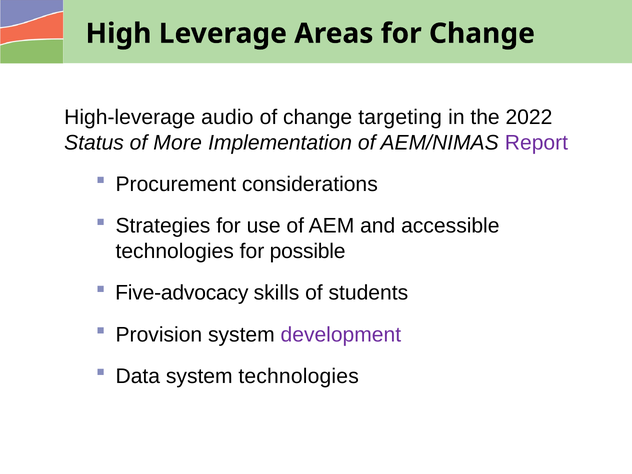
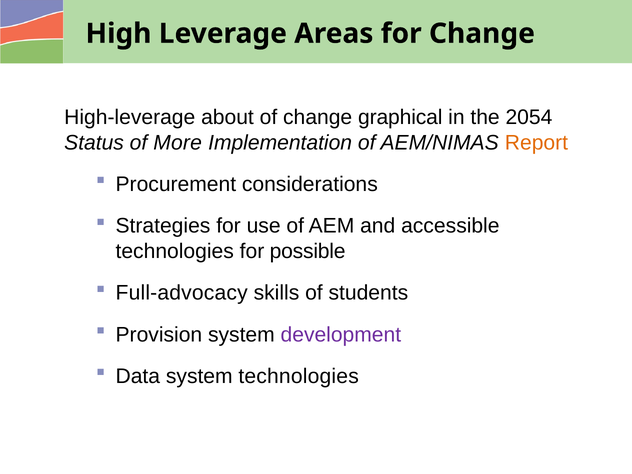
audio: audio -> about (227, 117)
targeting: targeting -> graphical (400, 117)
2022: 2022 -> 2054 (529, 117)
Report colour: purple -> orange (536, 143)
Five-advocacy: Five-advocacy -> Full-advocacy (182, 293)
